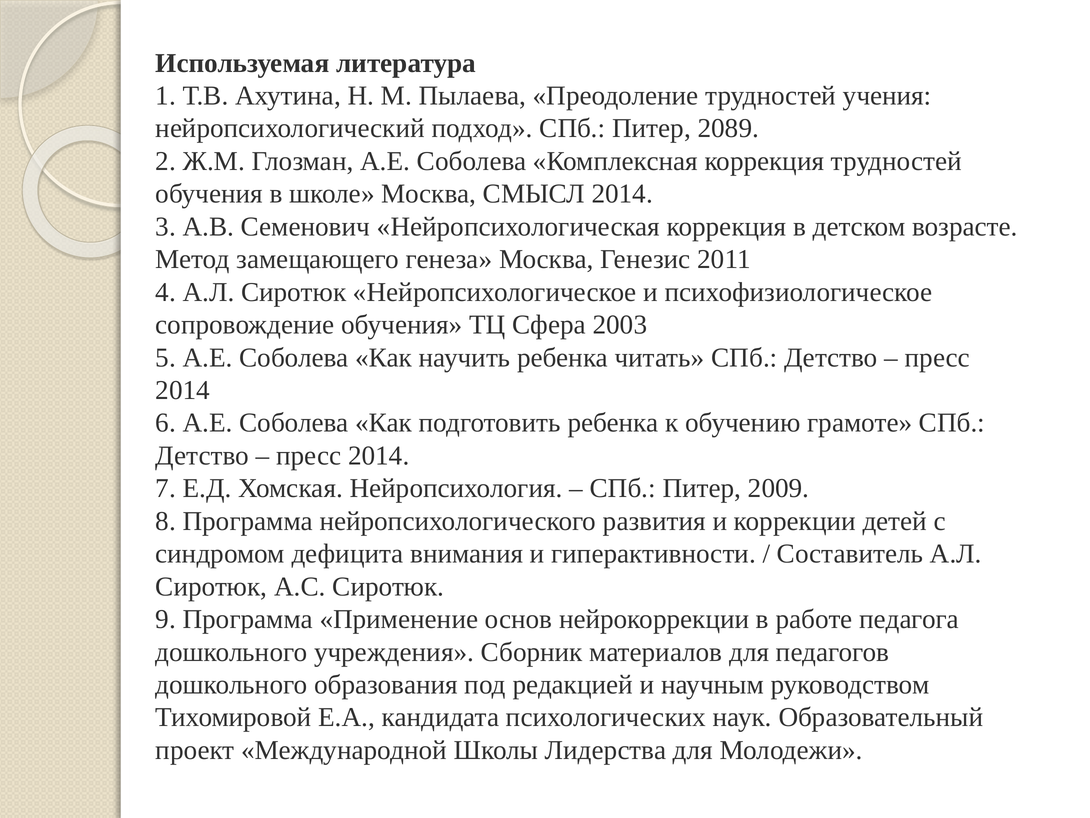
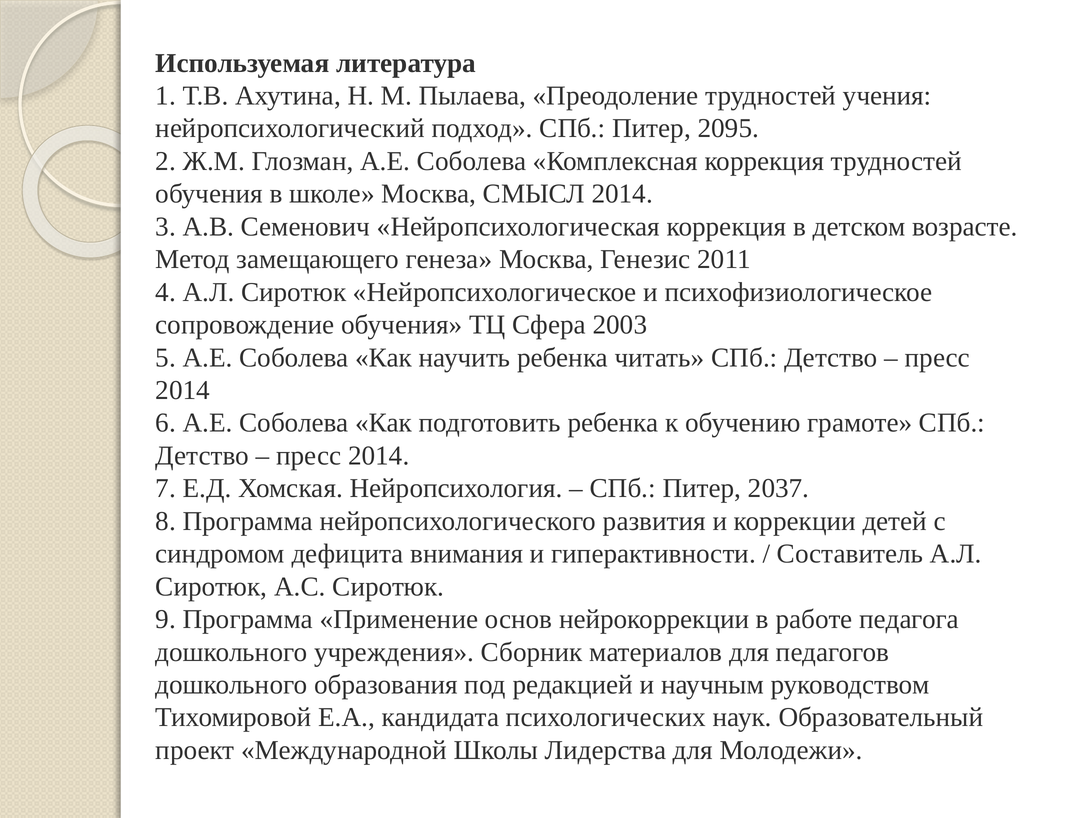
2089: 2089 -> 2095 (728, 128)
2009: 2009 -> 2037 (779, 488)
